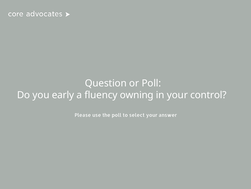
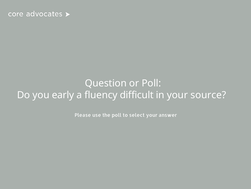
owning: owning -> difficult (137, 95)
control: control -> source (208, 95)
